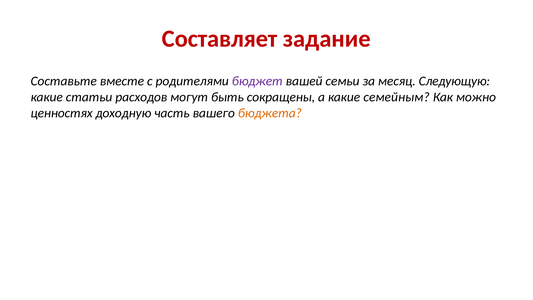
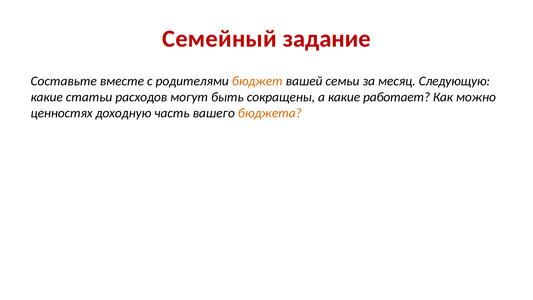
Составляет: Составляет -> Семейный (220, 39)
бюджет colour: purple -> orange (257, 81)
семейным: семейным -> работает (397, 97)
